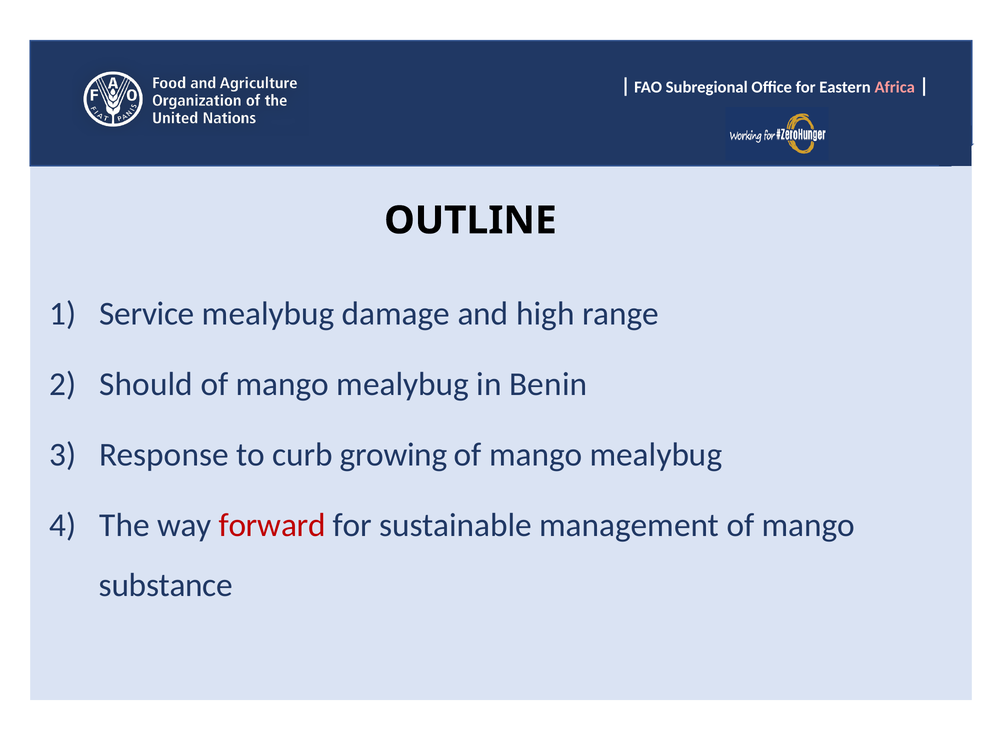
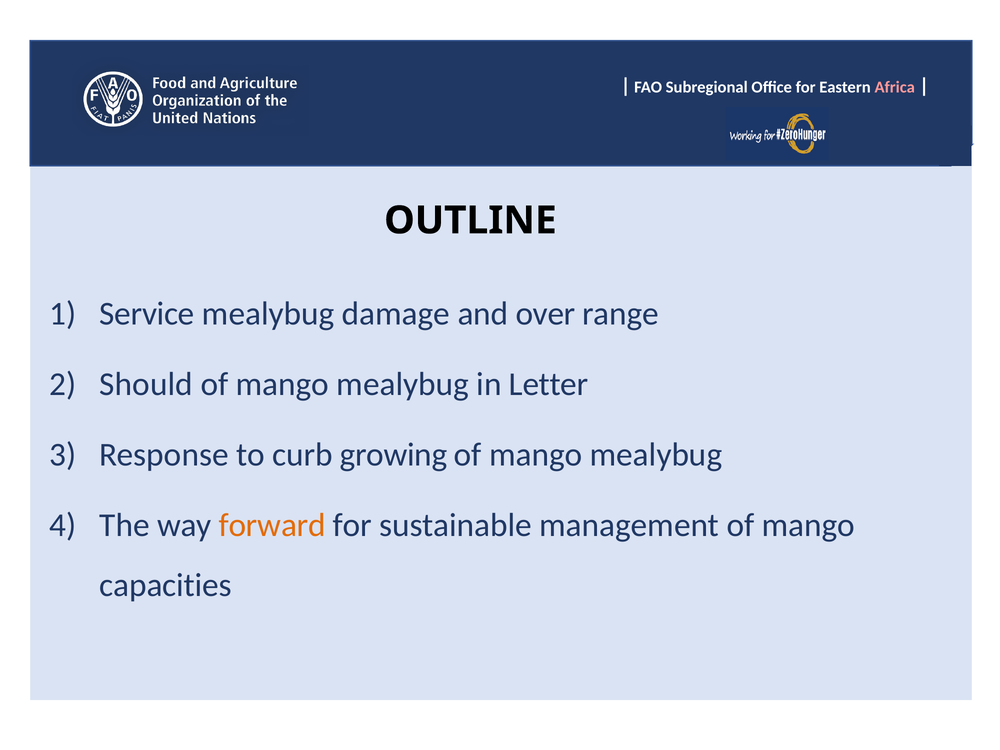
high: high -> over (546, 314)
Benin: Benin -> Letter (549, 384)
forward colour: red -> orange (272, 525)
substance: substance -> capacities (166, 585)
